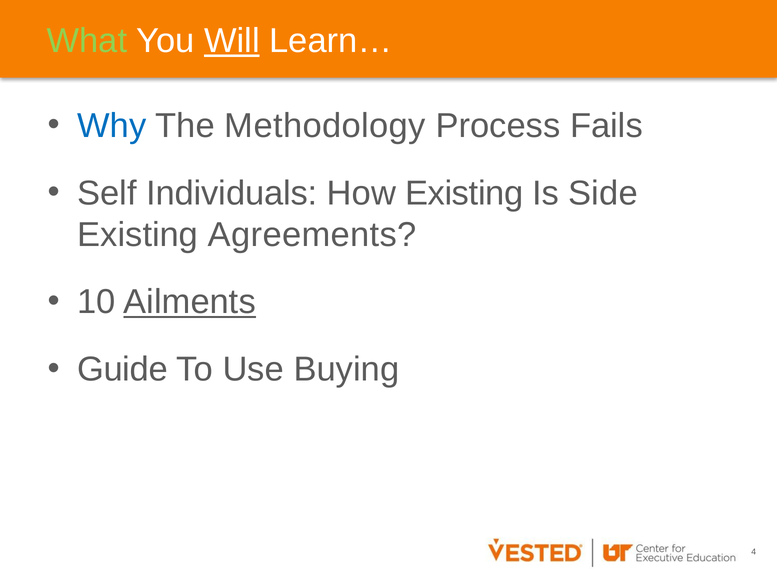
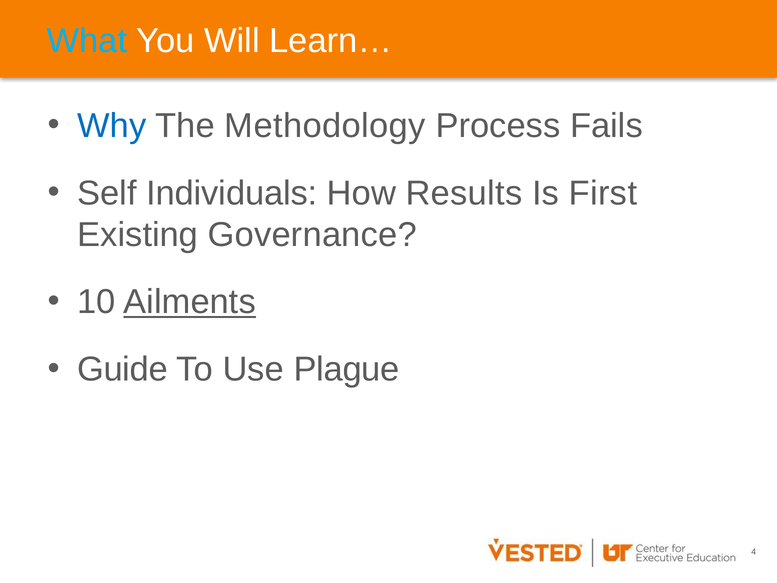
What colour: light green -> light blue (87, 41)
Will underline: present -> none (232, 41)
How Existing: Existing -> Results (464, 193)
Side: Side -> First (603, 193)
Agreements: Agreements -> Governance (312, 235)
Buying: Buying -> Plague (347, 369)
